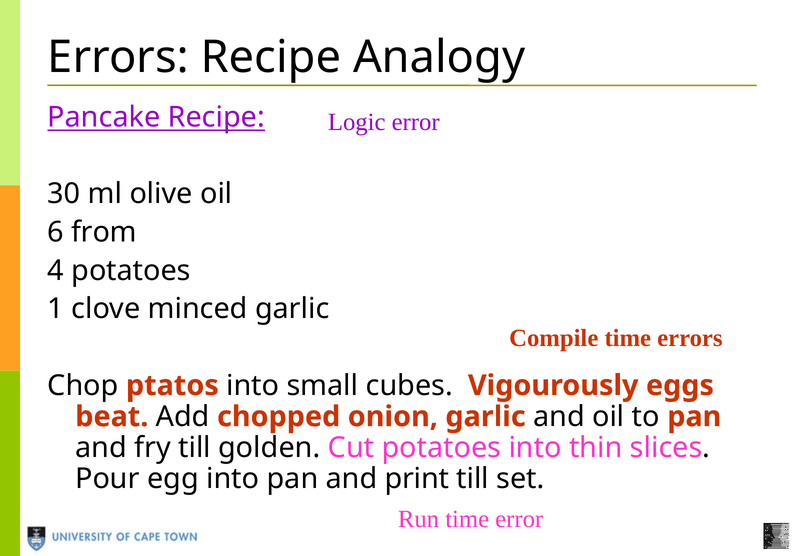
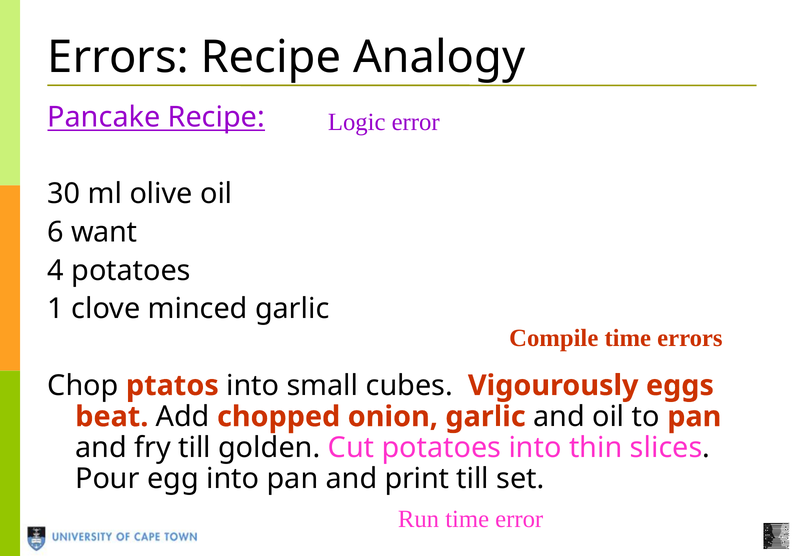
from: from -> want (104, 232)
